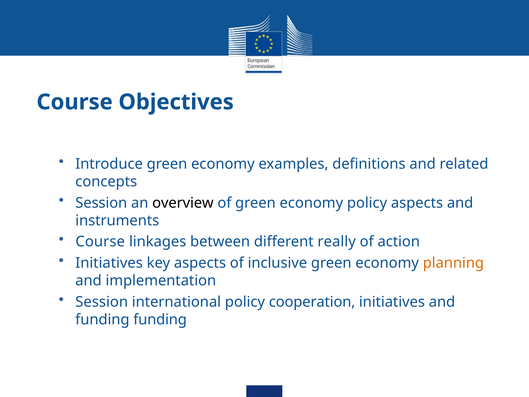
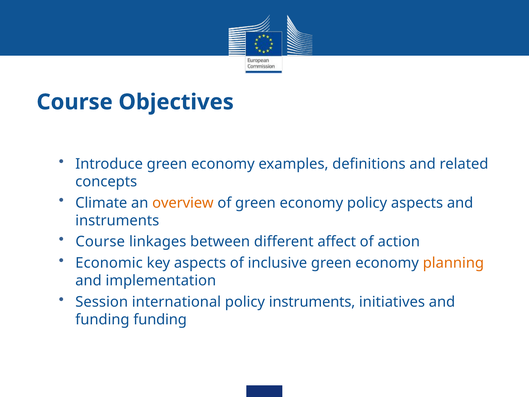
Session: Session -> Climate (101, 203)
overview colour: black -> orange (183, 203)
really: really -> affect (337, 242)
Initiatives: Initiatives -> Economic (109, 263)
policy cooperation: cooperation -> instruments (312, 302)
